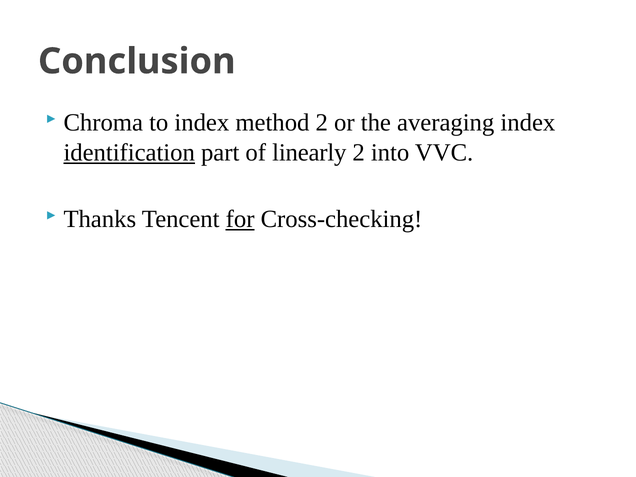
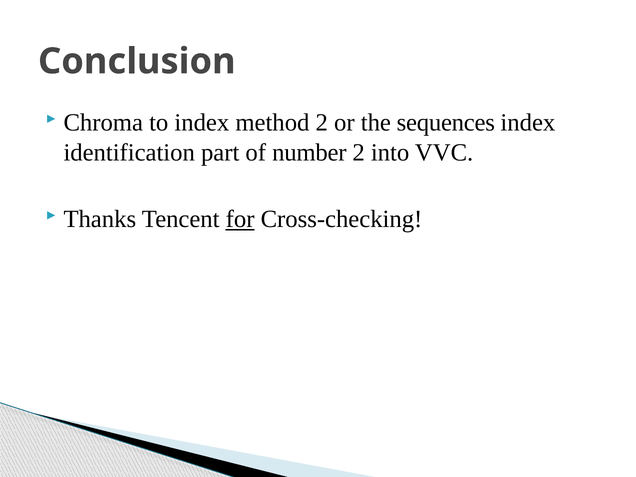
averaging: averaging -> sequences (446, 123)
identification underline: present -> none (129, 152)
linearly: linearly -> number (309, 152)
